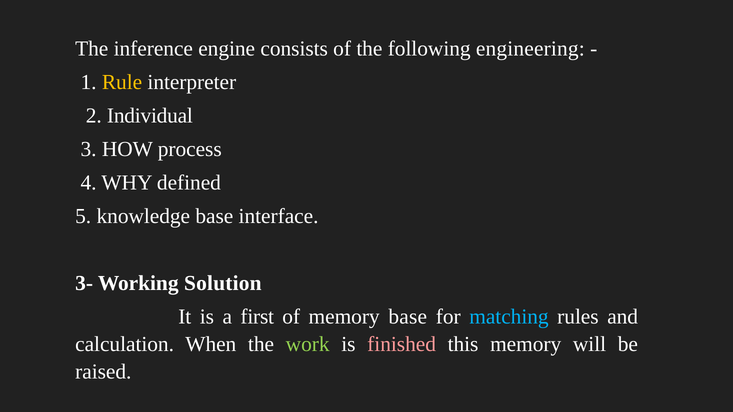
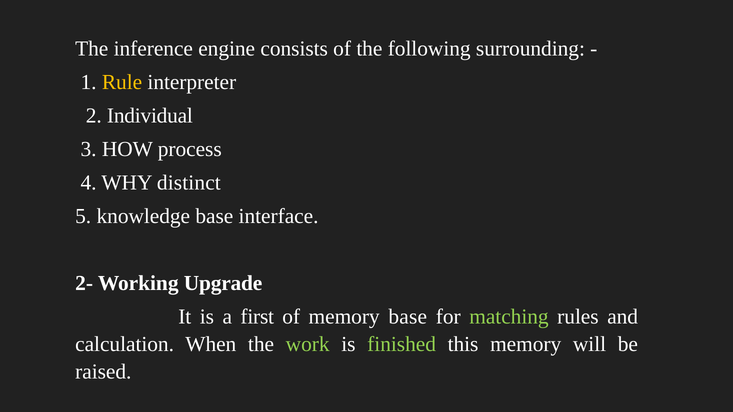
engineering: engineering -> surrounding (530, 49)
defined: defined -> distinct (189, 183)
3-: 3- -> 2- (84, 284)
Solution: Solution -> Upgrade (223, 284)
matching colour: light blue -> light green (509, 317)
finished colour: pink -> light green (402, 345)
